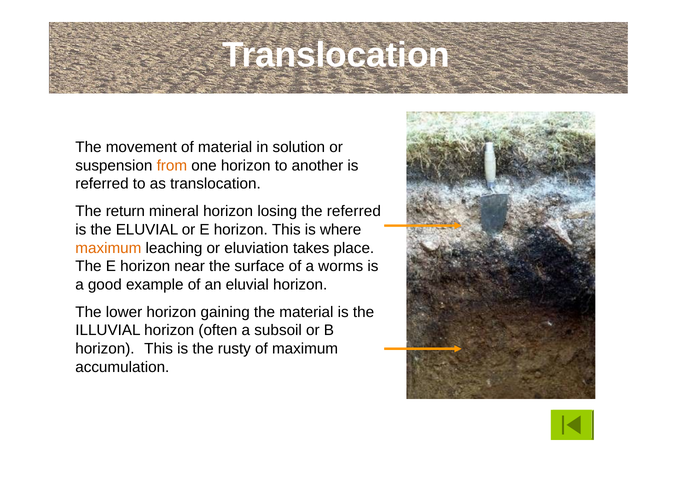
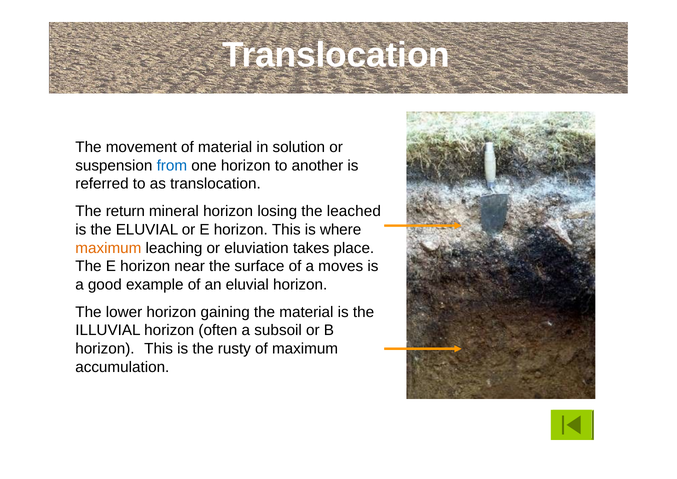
from colour: orange -> blue (172, 166)
the referred: referred -> leached (354, 211)
worms: worms -> moves (341, 266)
